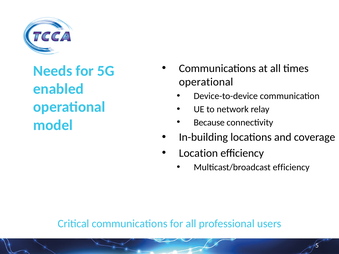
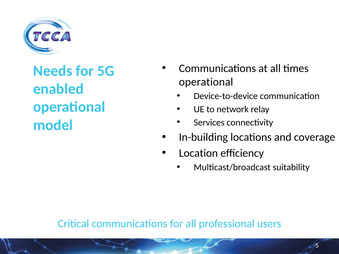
Because: Because -> Services (209, 123)
Multicast/broadcast efficiency: efficiency -> suitability (291, 167)
